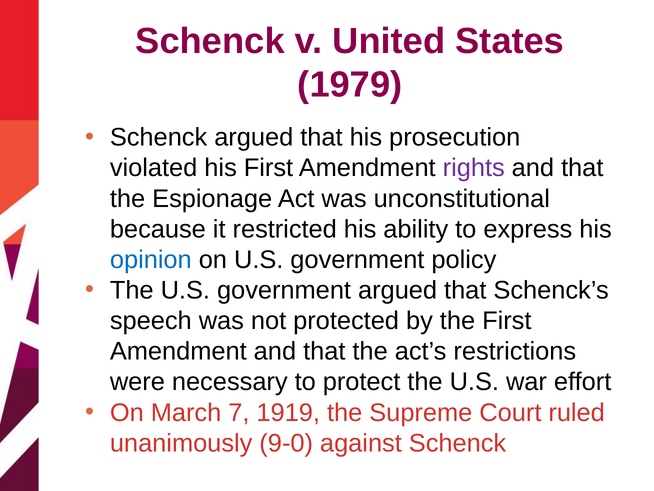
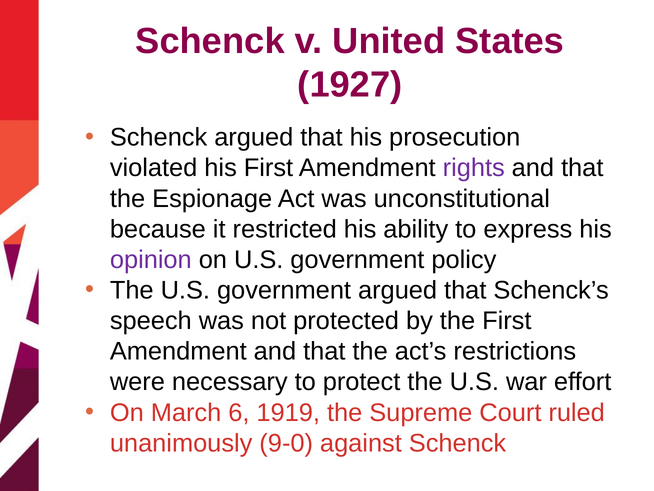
1979: 1979 -> 1927 (350, 85)
opinion colour: blue -> purple (151, 260)
7: 7 -> 6 (239, 412)
